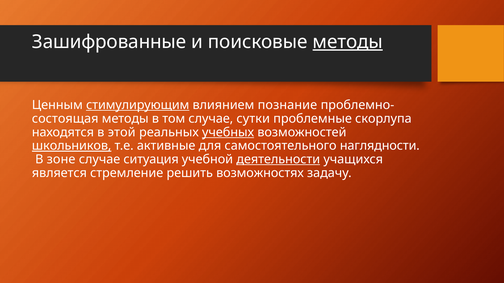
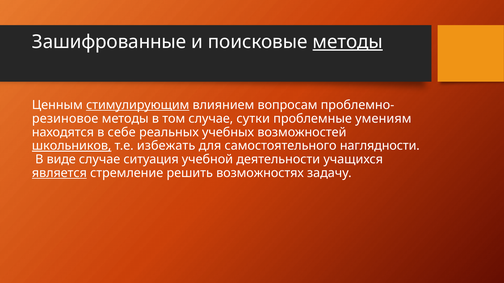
познание: познание -> вопросам (288, 105)
состоящая: состоящая -> резиновое (65, 119)
скорлупа: скорлупа -> умениям (383, 119)
этой: этой -> себе (122, 132)
учебных underline: present -> none (228, 132)
активные: активные -> избежать (166, 146)
зоне: зоне -> виде (61, 160)
деятельности underline: present -> none (278, 160)
является underline: none -> present (59, 173)
